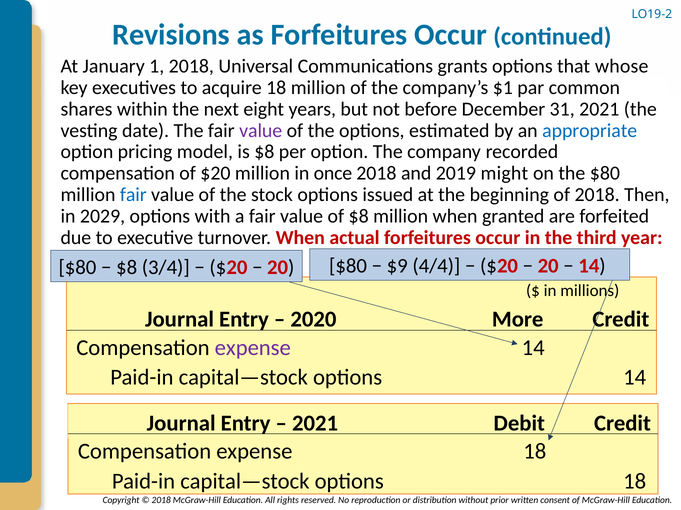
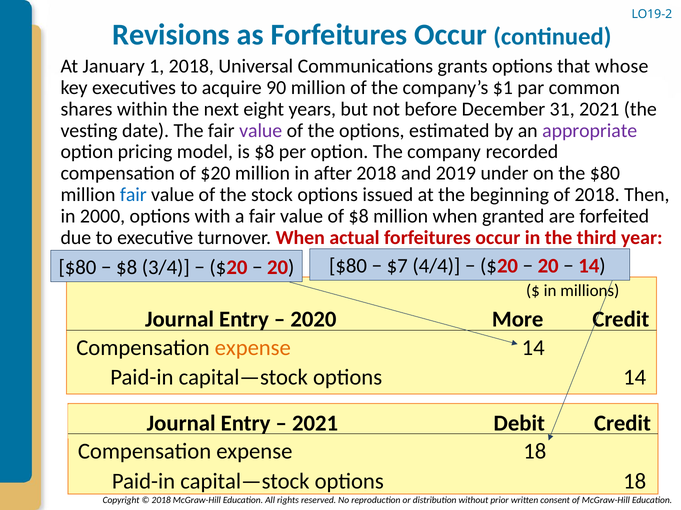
acquire 18: 18 -> 90 (276, 88)
appropriate colour: blue -> purple (590, 131)
once: once -> after (333, 174)
might: might -> under (505, 174)
2029: 2029 -> 2000 (103, 216)
$9: $9 -> $7 (397, 266)
expense colour: purple -> orange (253, 348)
